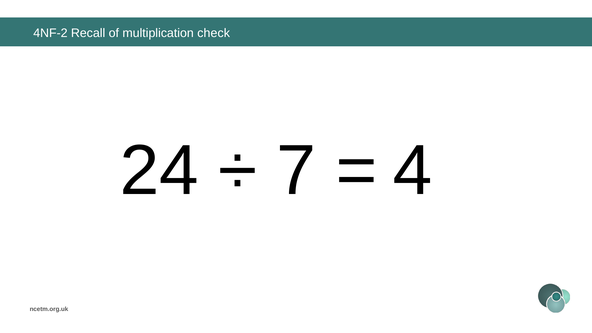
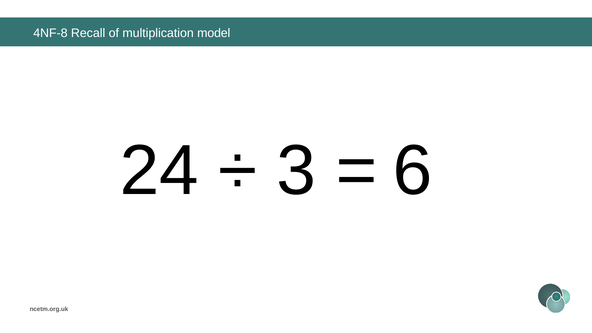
4NF-2: 4NF-2 -> 4NF-8 (50, 33)
check: check -> model (214, 33)
7: 7 -> 3 (296, 171)
4: 4 -> 6 (412, 171)
